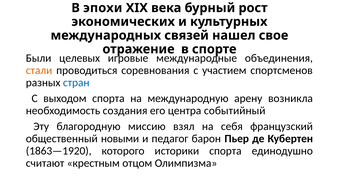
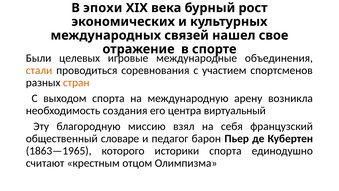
стран colour: blue -> orange (76, 82)
событийный: событийный -> виртуальный (235, 110)
новыми: новыми -> словаре (120, 138)
1863—1920: 1863—1920 -> 1863—1965 (59, 151)
